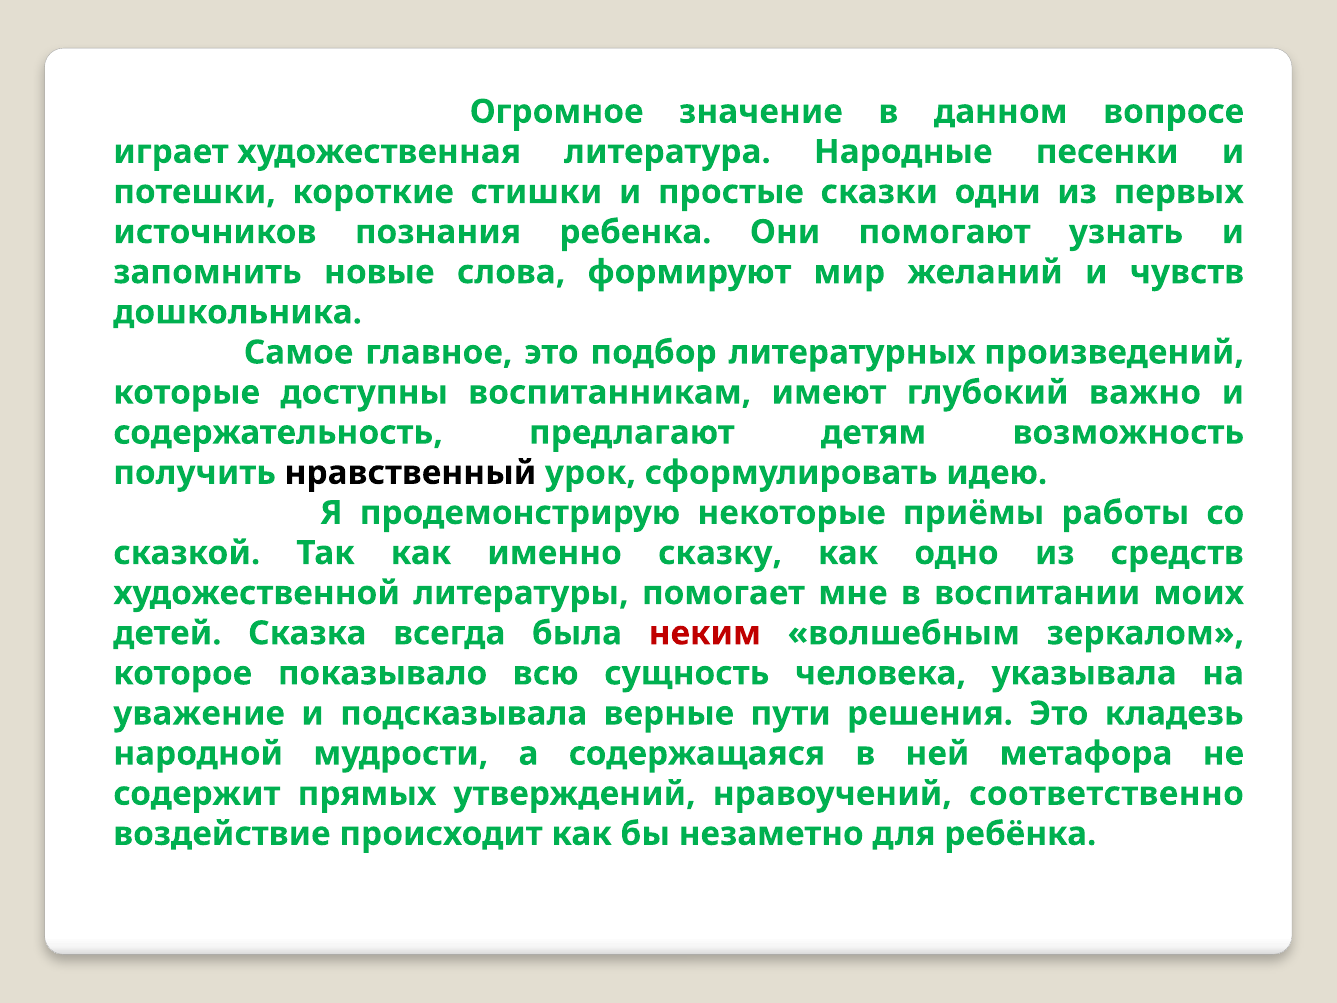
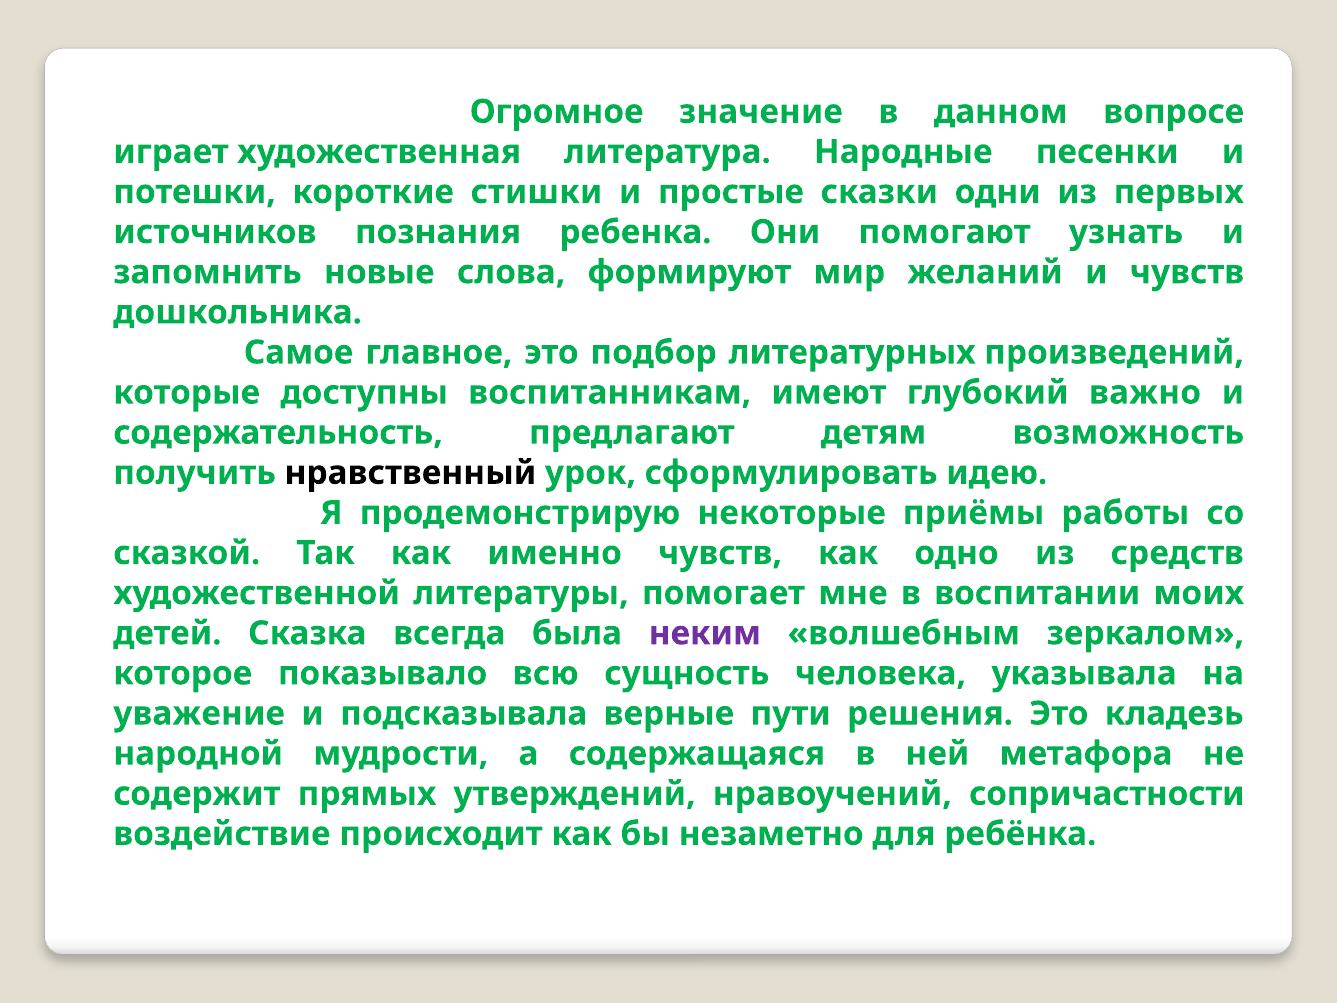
именно сказку: сказку -> чувств (720, 553)
неким colour: red -> purple (705, 633)
соответственно: соответственно -> сопричастности (1107, 794)
